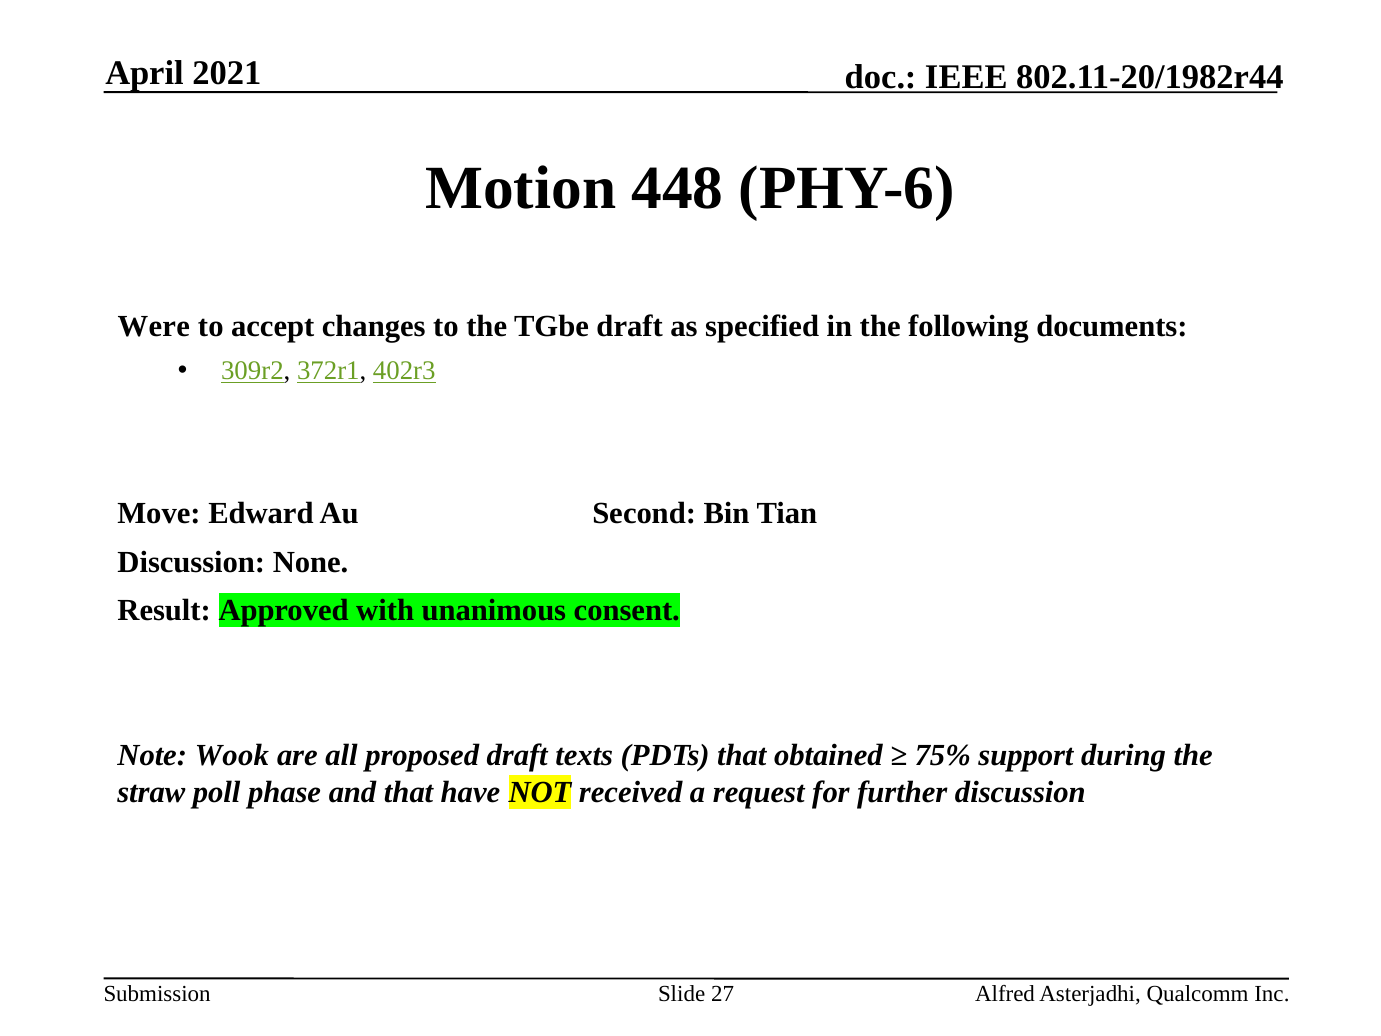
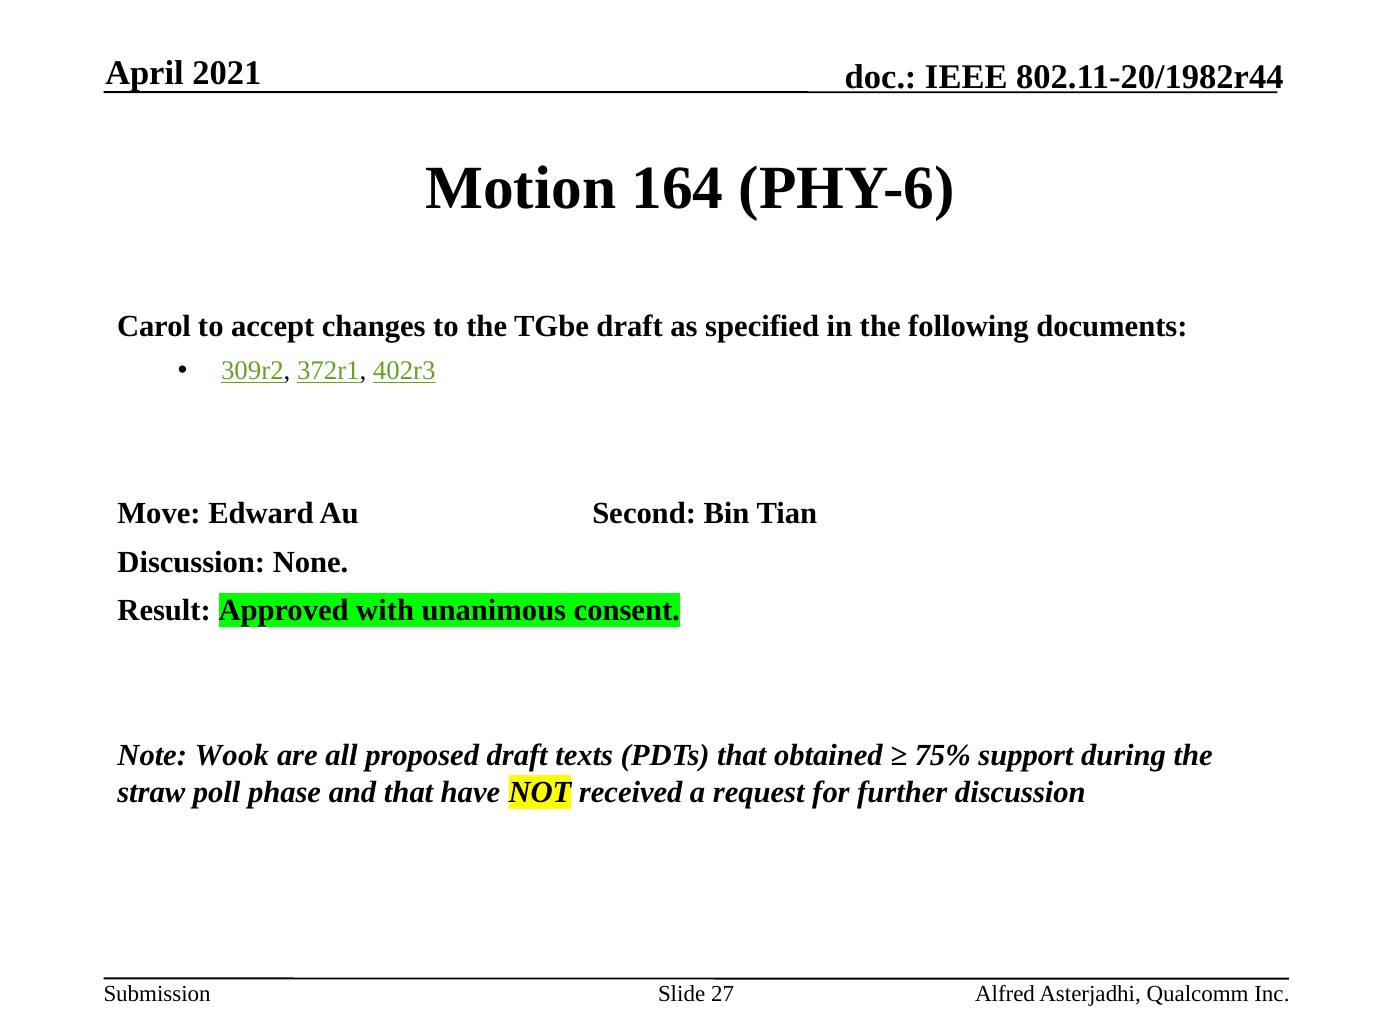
448: 448 -> 164 (678, 188)
Were: Were -> Carol (154, 327)
